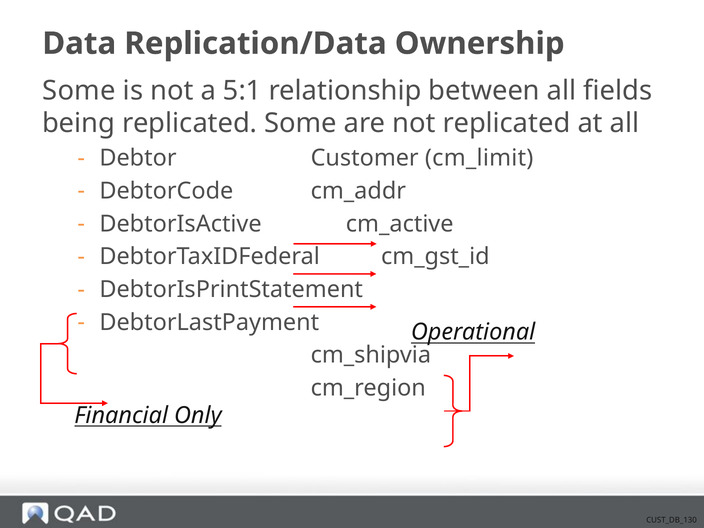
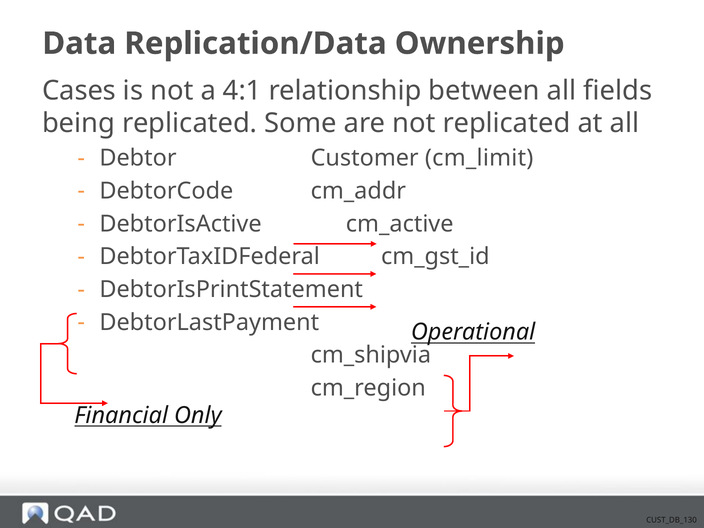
Some: Some -> Cases (79, 90)
5:1: 5:1 -> 4:1 (242, 90)
